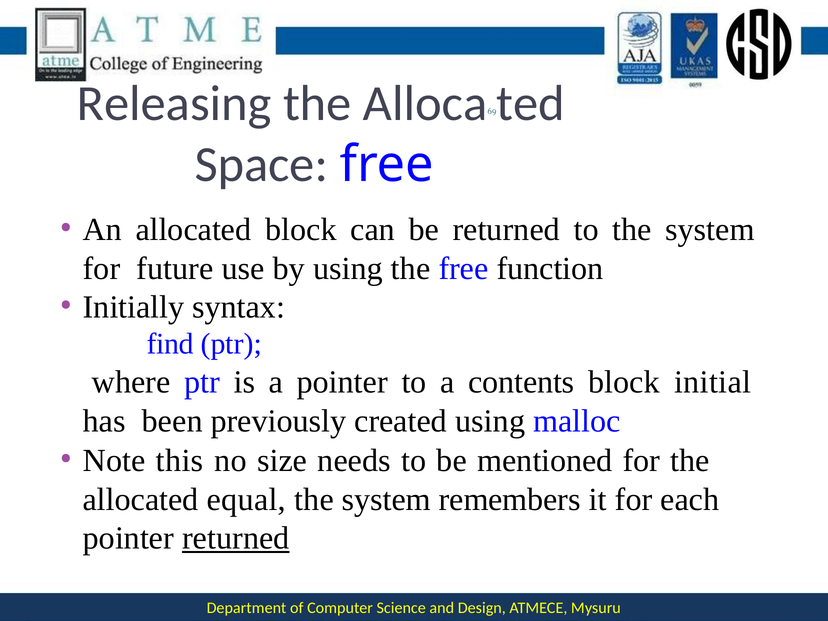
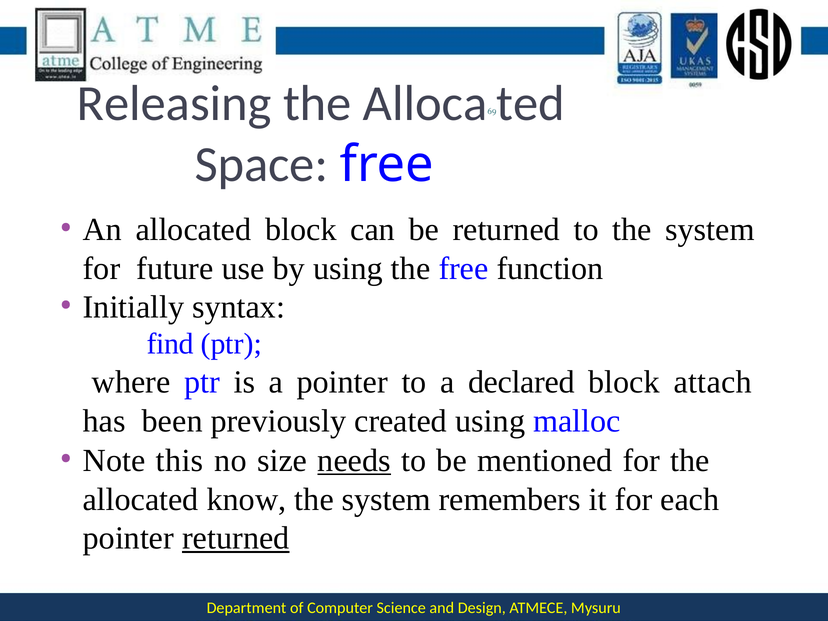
contents: contents -> declared (521, 382)
initial: initial -> attach (713, 382)
needs underline: none -> present (354, 460)
equal: equal -> know (247, 500)
